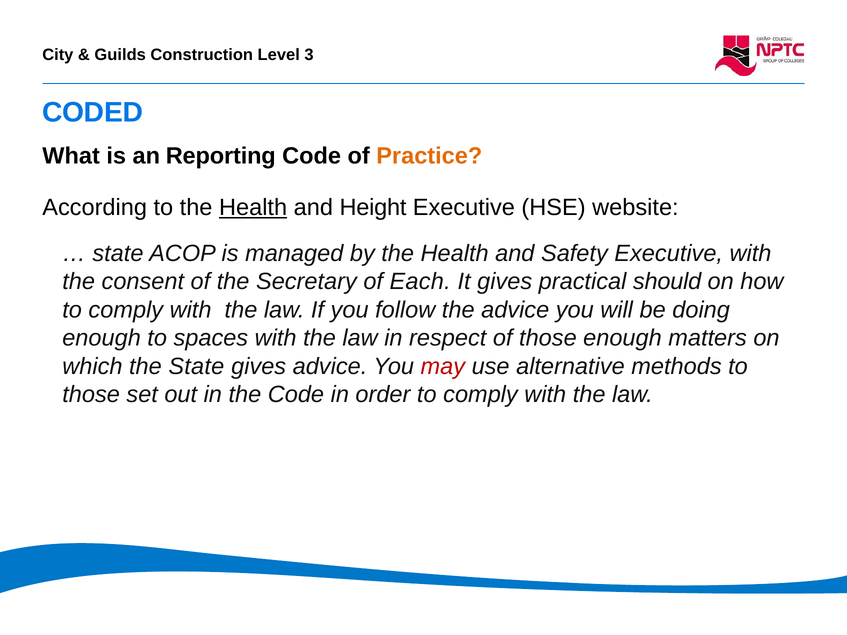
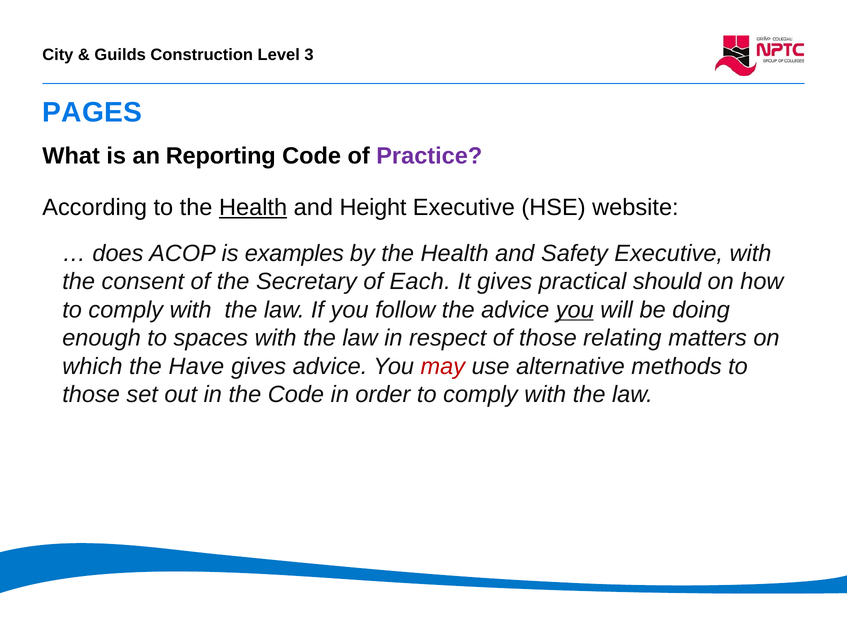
CODED: CODED -> PAGES (92, 112)
Practice colour: orange -> purple (429, 156)
state: state -> does (118, 253)
managed: managed -> examples (294, 253)
you underline: none -> present (575, 310)
those enough: enough -> relating (622, 338)
the State: State -> Have (196, 366)
